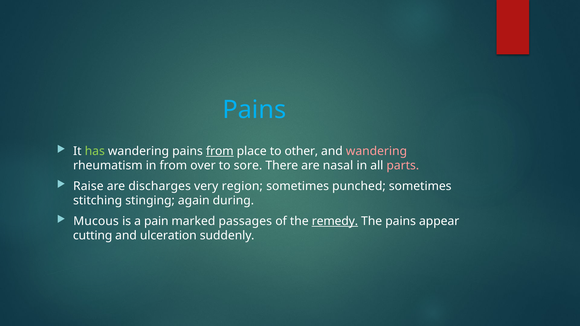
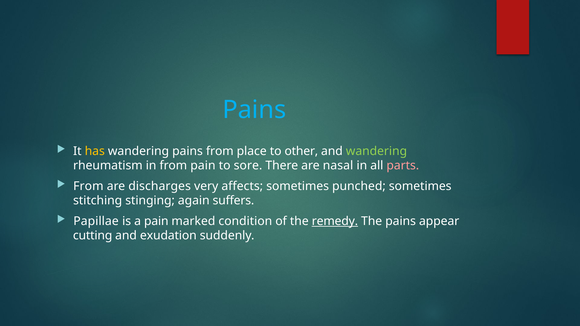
has colour: light green -> yellow (95, 151)
from underline: present -> none (220, 151)
wandering colour: pink -> light green (376, 151)
from over: over -> pain (203, 166)
Raise: Raise -> From (88, 186)
region: region -> affects (242, 186)
during: during -> suffers (233, 201)
Mucous: Mucous -> Papillae (96, 221)
passages: passages -> condition (245, 221)
ulceration: ulceration -> exudation (168, 236)
